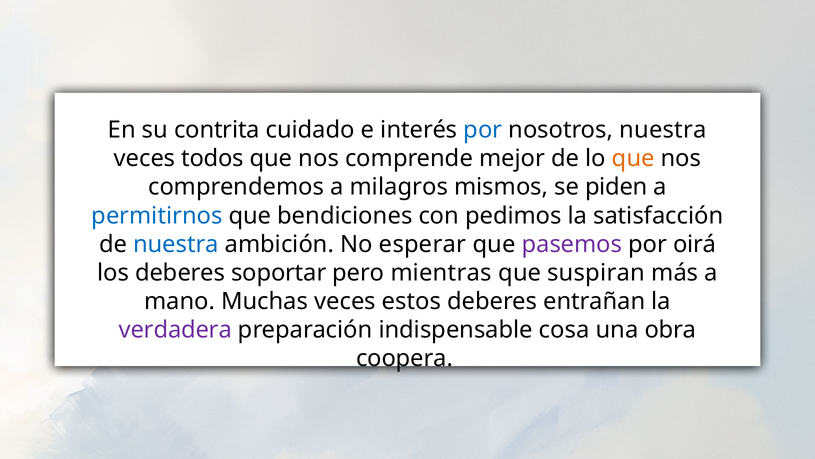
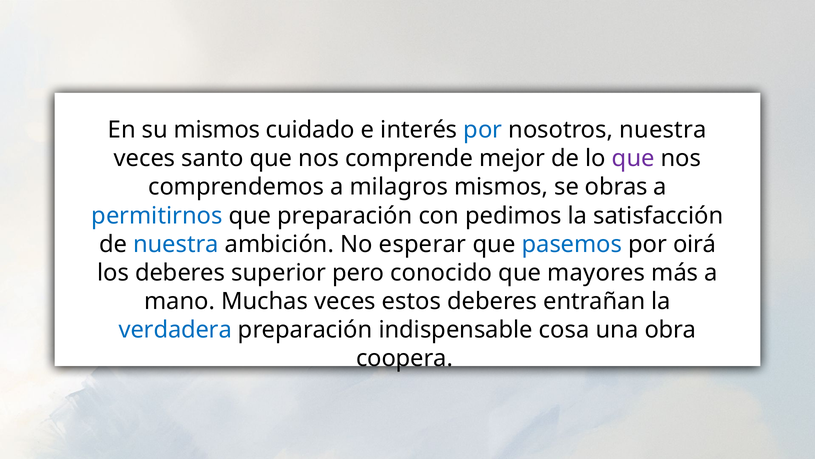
su contrita: contrita -> mismos (217, 130)
todos: todos -> santo (213, 158)
que colour: orange -> purple (633, 158)
piden: piden -> obras (616, 187)
que bendiciones: bendiciones -> preparación (345, 215)
pasemos colour: purple -> blue (572, 244)
soportar: soportar -> superior (279, 273)
mientras: mientras -> conocido (441, 273)
suspiran: suspiran -> mayores (596, 273)
verdadera colour: purple -> blue (175, 330)
